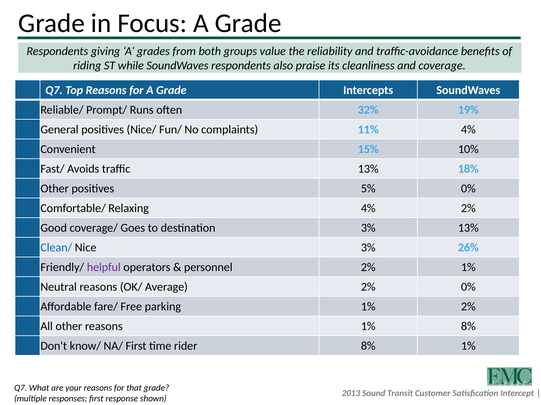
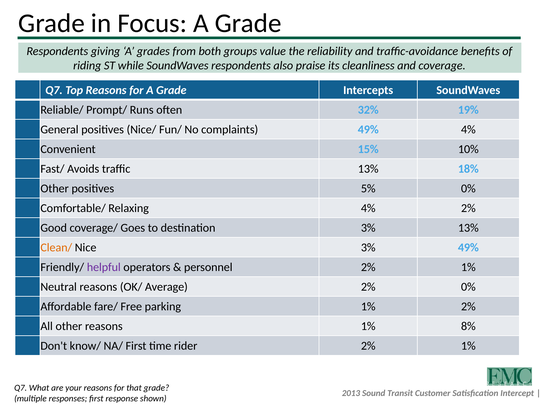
complaints 11%: 11% -> 49% (368, 130)
Clean/ colour: blue -> orange (56, 248)
3% 26%: 26% -> 49% (468, 248)
rider 8%: 8% -> 2% (368, 347)
